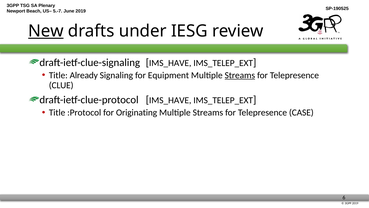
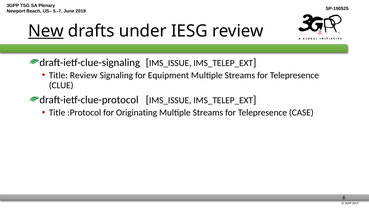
IMS_HAVE: IMS_HAVE -> IMS_ISSUE (170, 63)
Title Already: Already -> Review (84, 75)
Streams underline: present -> none (240, 75)
IMS_HAVE: IMS_HAVE -> IMS_ISSUE (170, 100)
